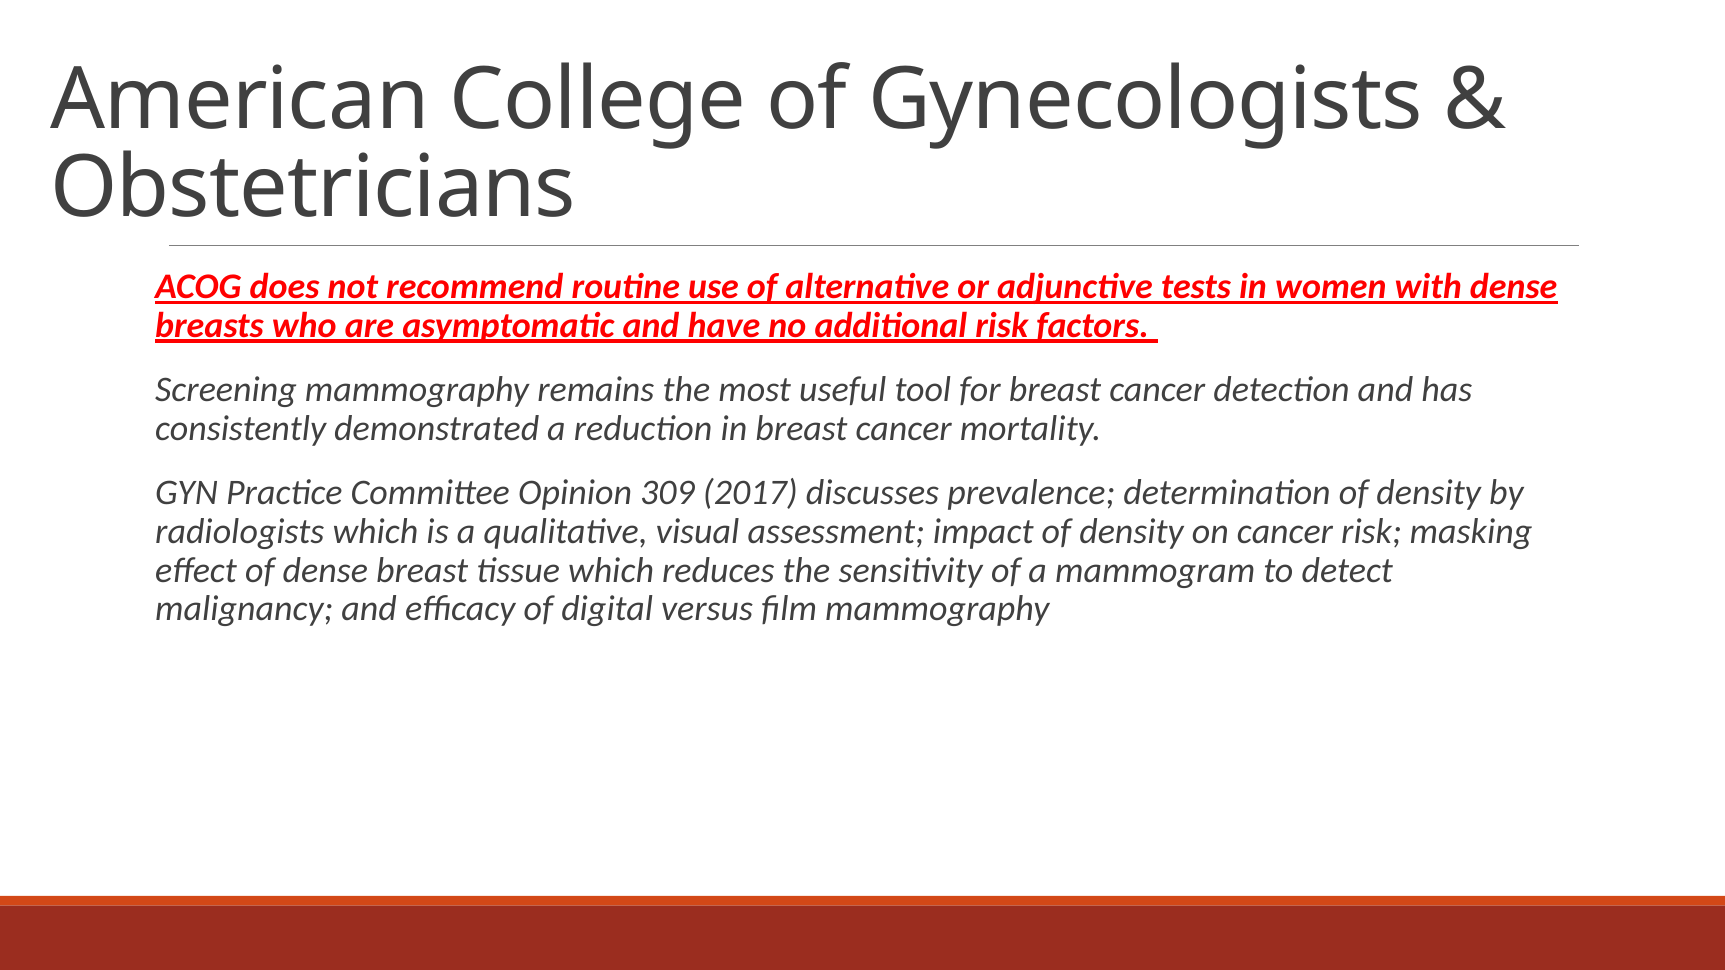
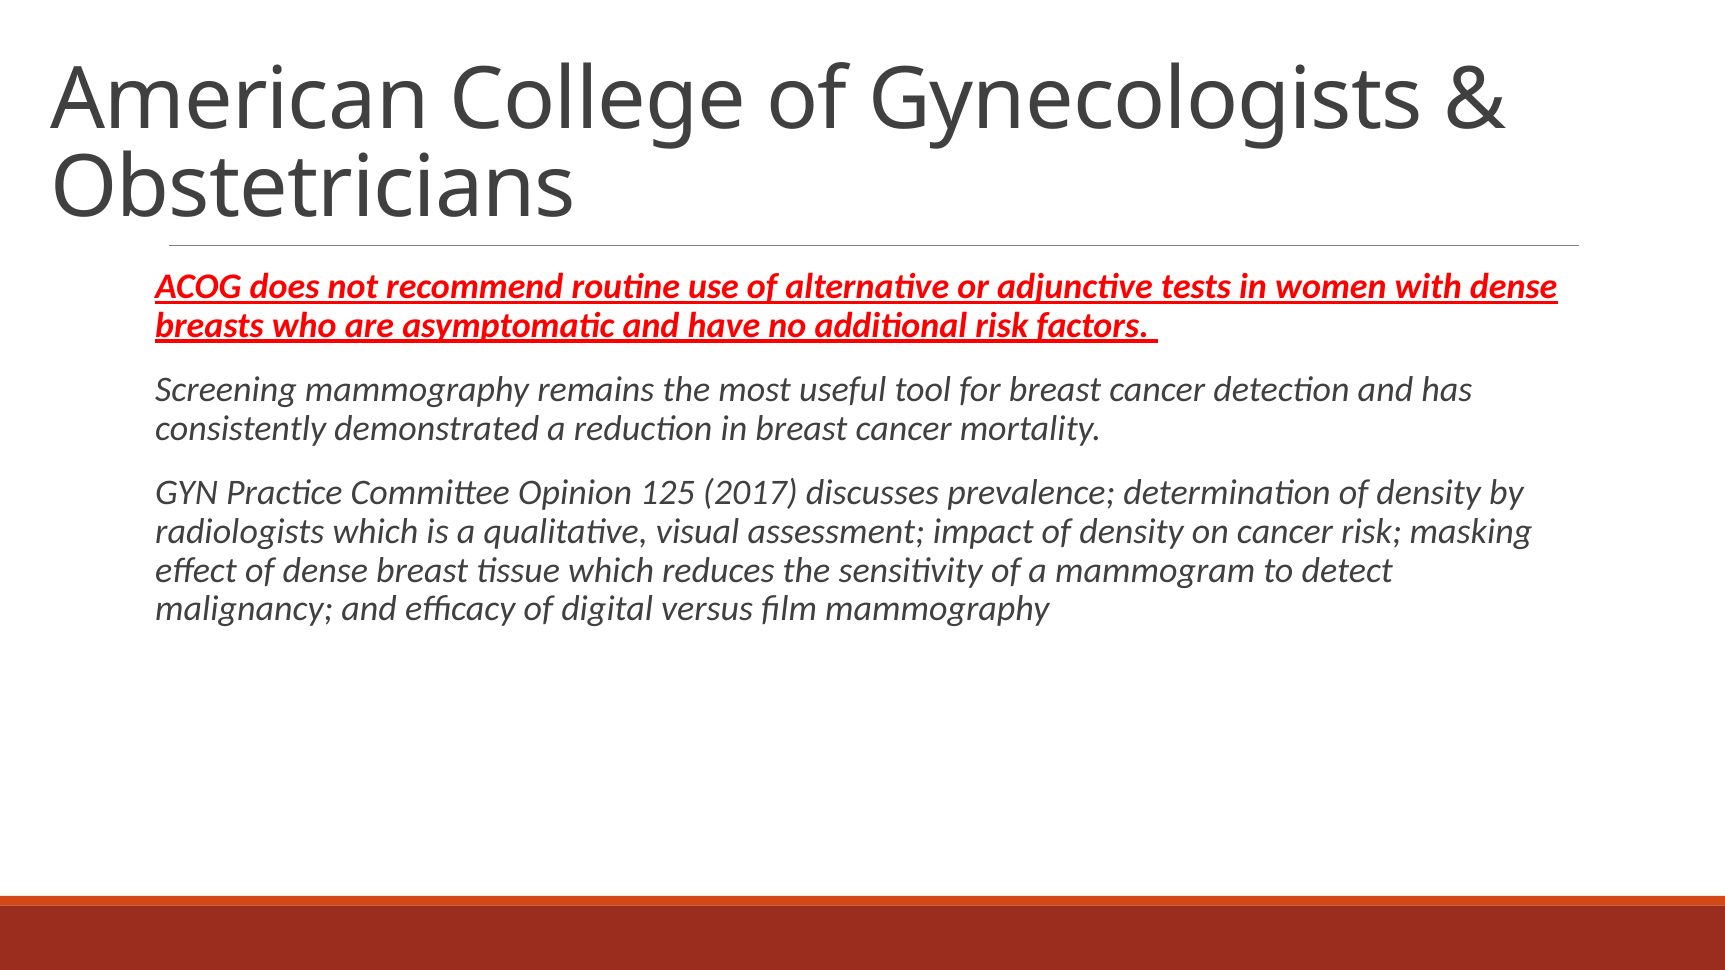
309: 309 -> 125 (668, 493)
